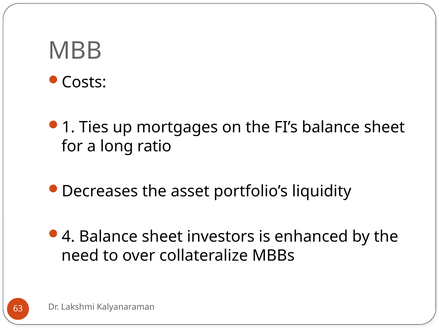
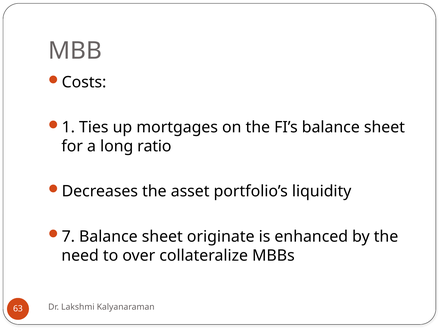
4: 4 -> 7 (68, 237)
investors: investors -> originate (221, 237)
